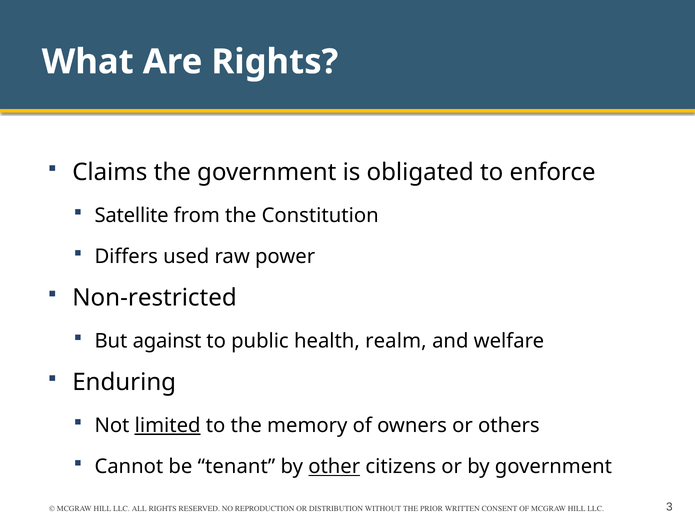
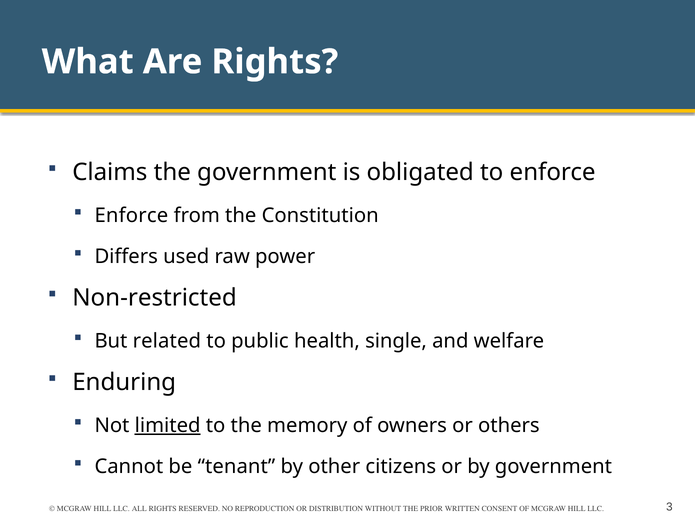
Satellite: Satellite -> Enforce (131, 216)
against: against -> related (167, 341)
realm: realm -> single (396, 341)
other underline: present -> none (334, 467)
